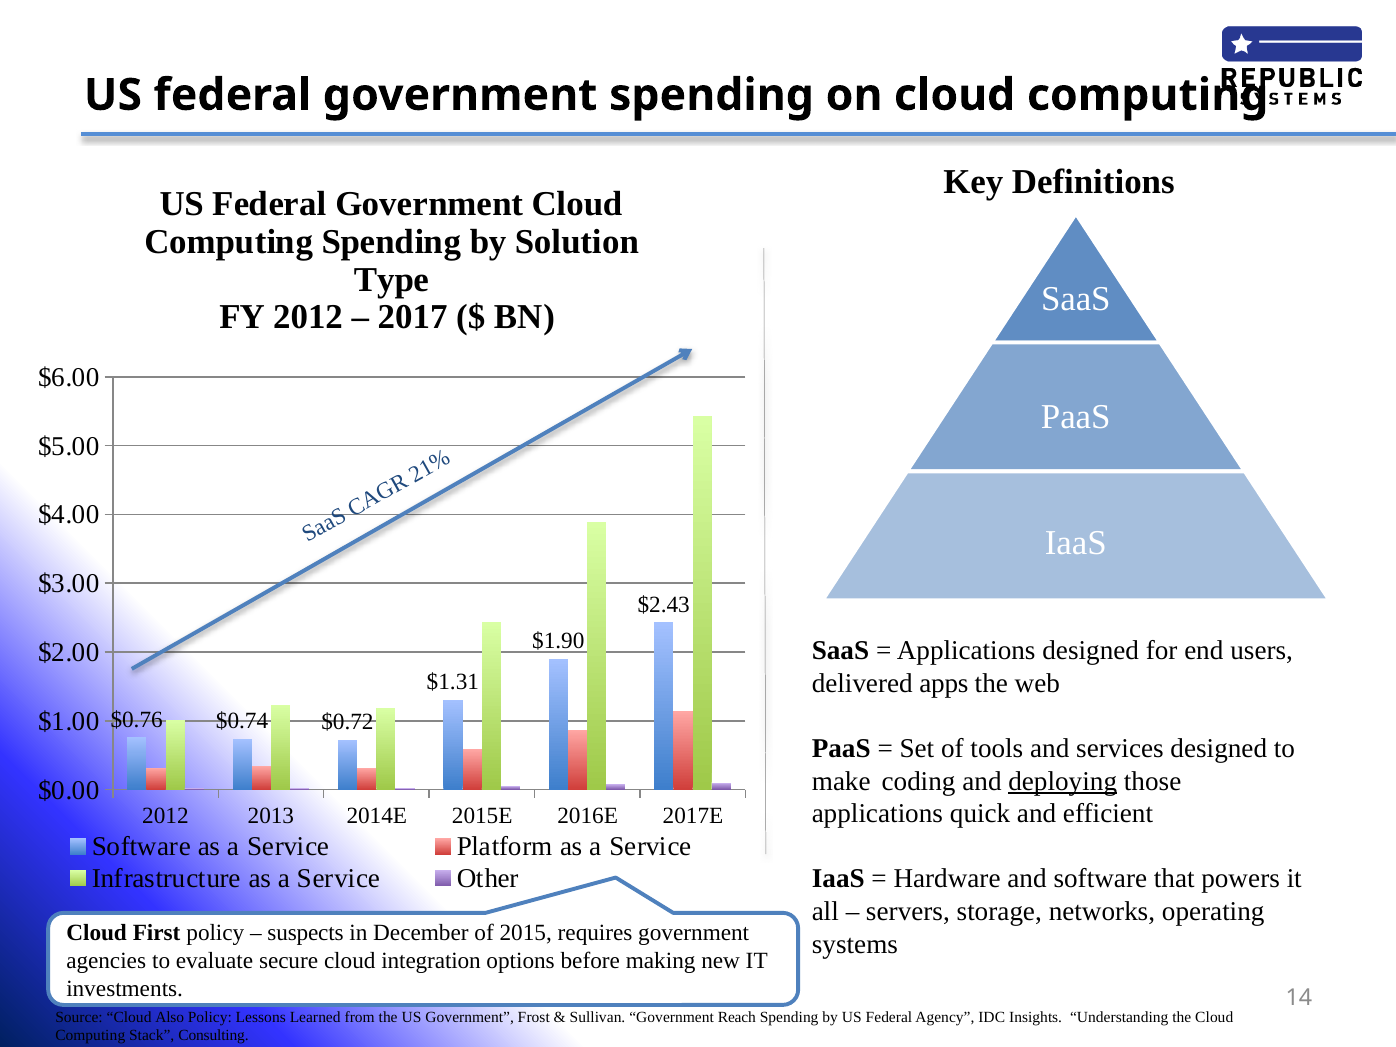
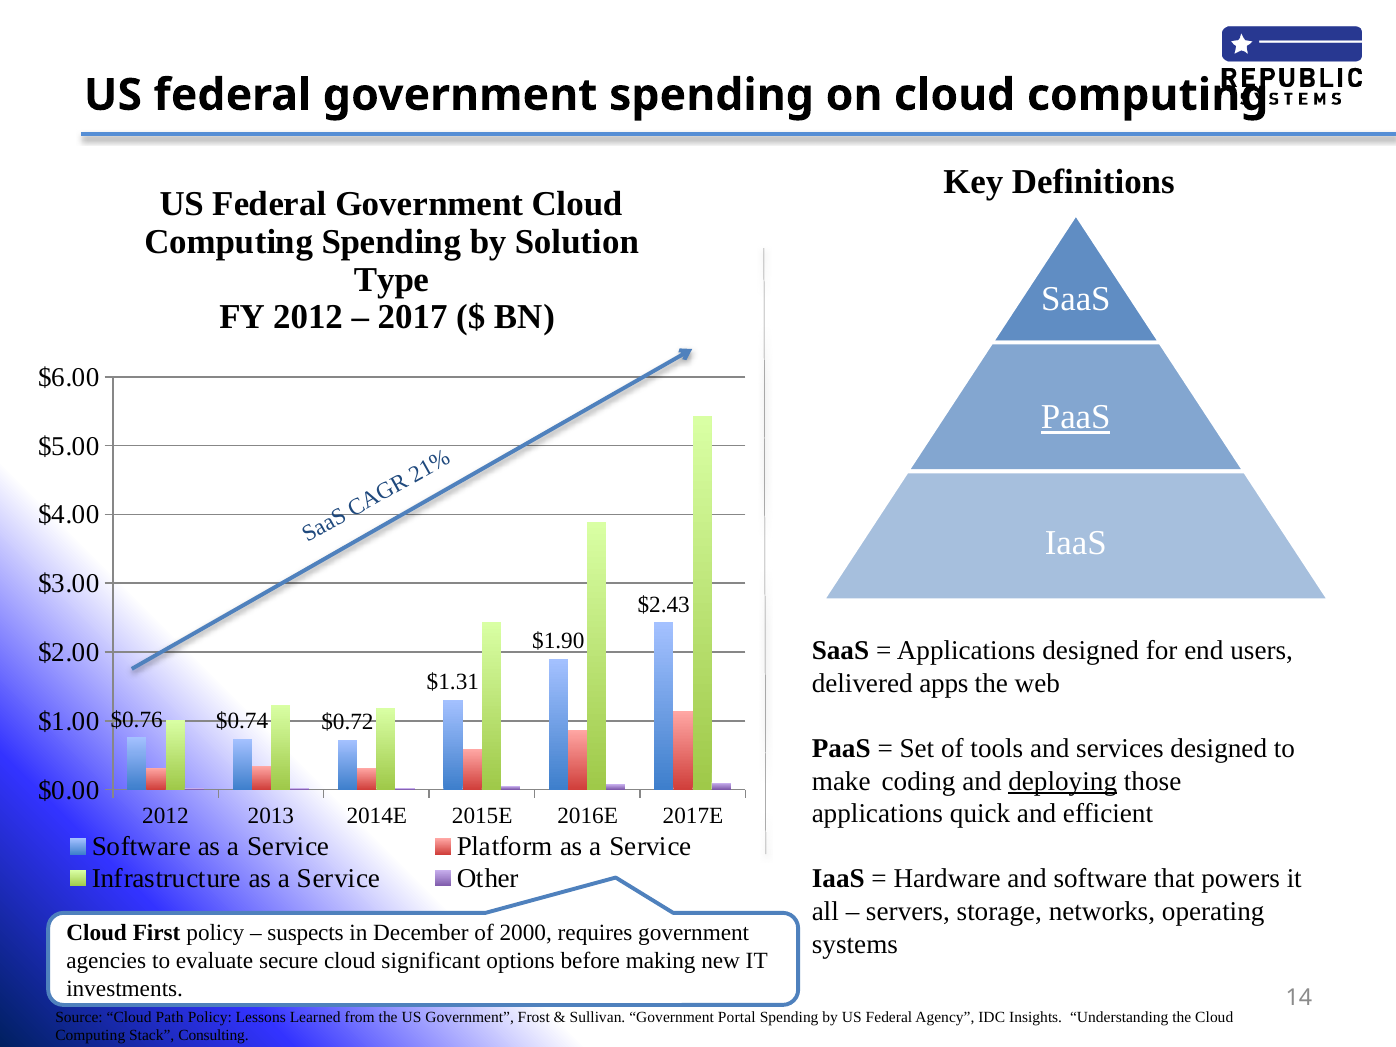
PaaS underline: none -> present (1076, 417)
2015: 2015 -> 2000 (526, 933)
integration: integration -> significant (431, 960)
Also: Also -> Path (170, 1017)
Reach: Reach -> Portal (737, 1017)
